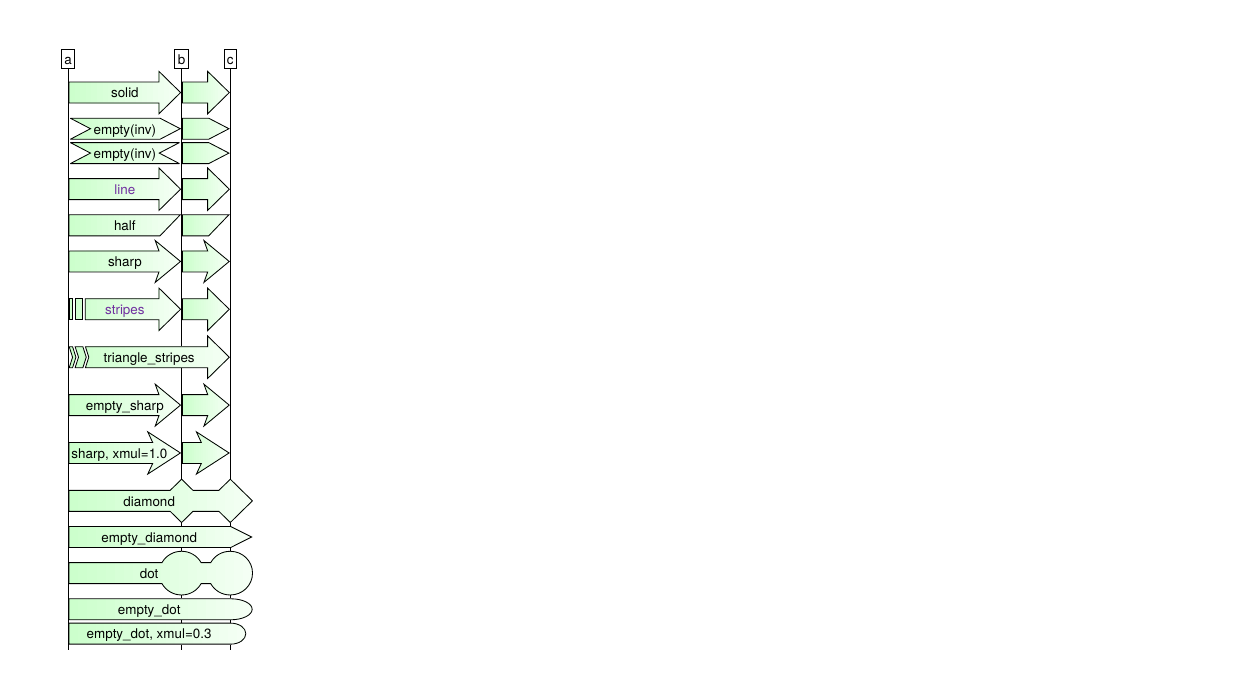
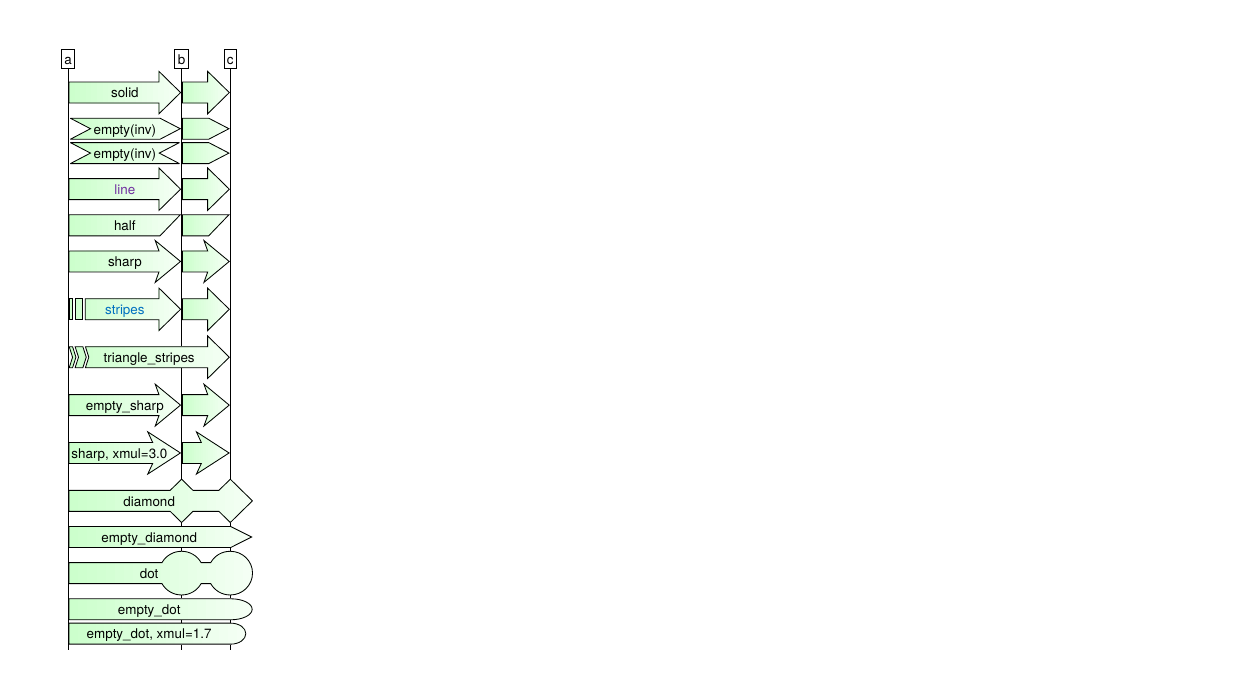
stripes colour: purple -> blue (125, 310)
xmul=1.0: xmul=1.0 -> xmul=3.0 (140, 454)
xmul=0.3: xmul=0.3 -> xmul=1.7 (184, 634)
